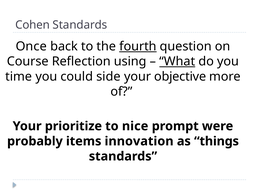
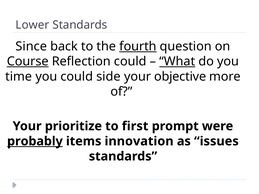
Cohen: Cohen -> Lower (32, 25)
Once: Once -> Since (31, 46)
Course underline: none -> present (28, 62)
Reflection using: using -> could (130, 62)
nice: nice -> first (135, 126)
probably underline: none -> present (35, 141)
things: things -> issues (216, 141)
